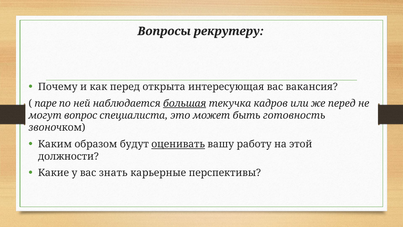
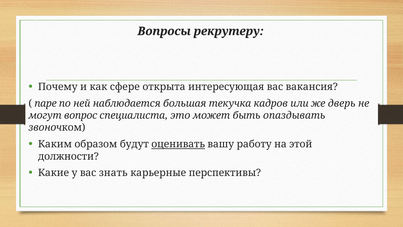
как перед: перед -> сфере (125, 87)
большая underline: present -> none (185, 103)
же перед: перед -> дверь (342, 103)
готовность: готовность -> опаздывать (294, 115)
